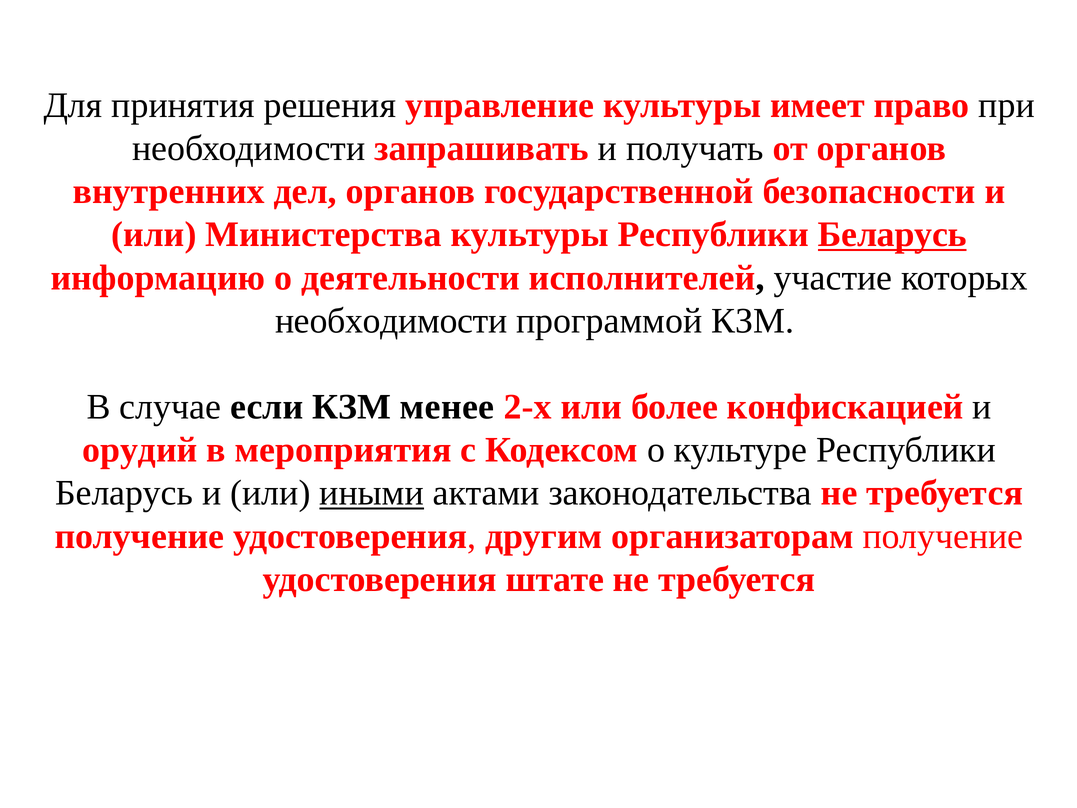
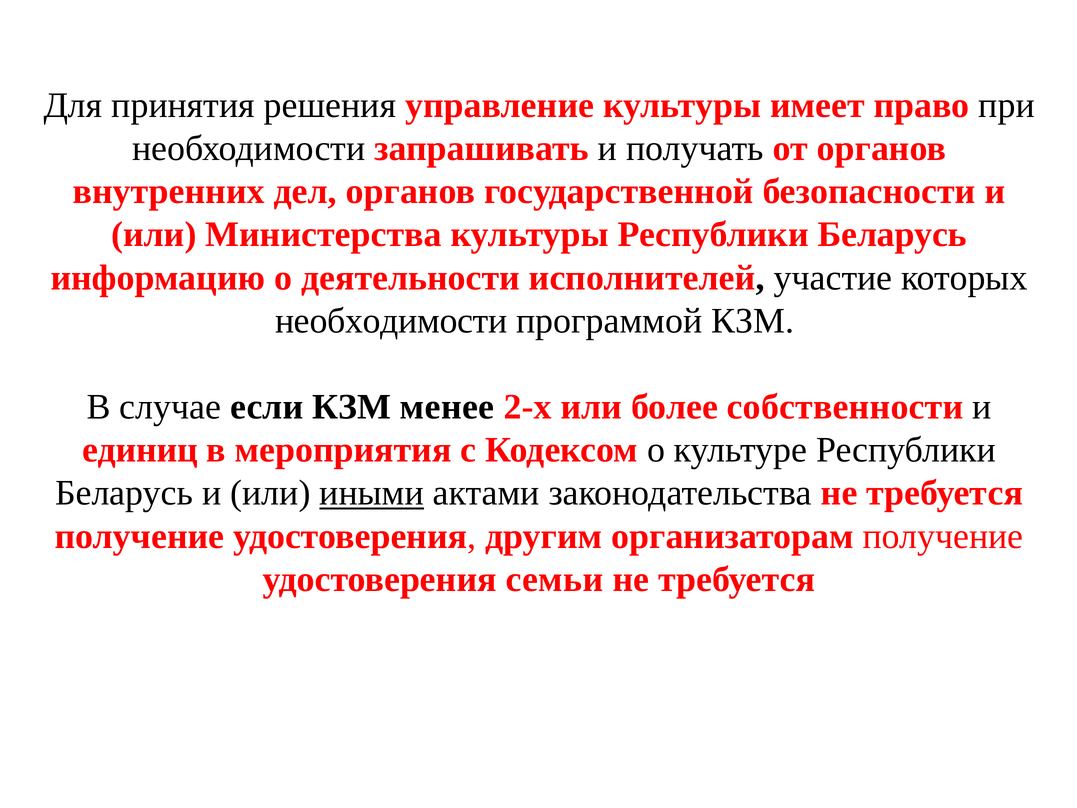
Беларусь underline: present -> none (892, 235)
конфискацией: конфискацией -> собственности (845, 407)
орудий: орудий -> единиц (140, 450)
штате: штате -> семьи (555, 579)
